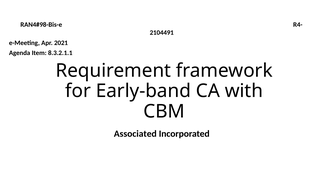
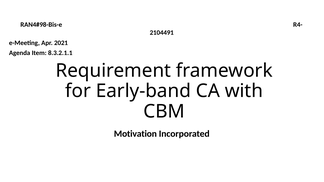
Associated: Associated -> Motivation (135, 134)
